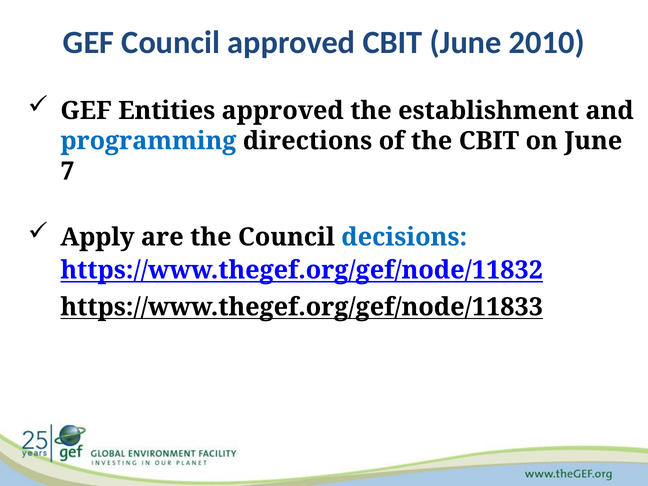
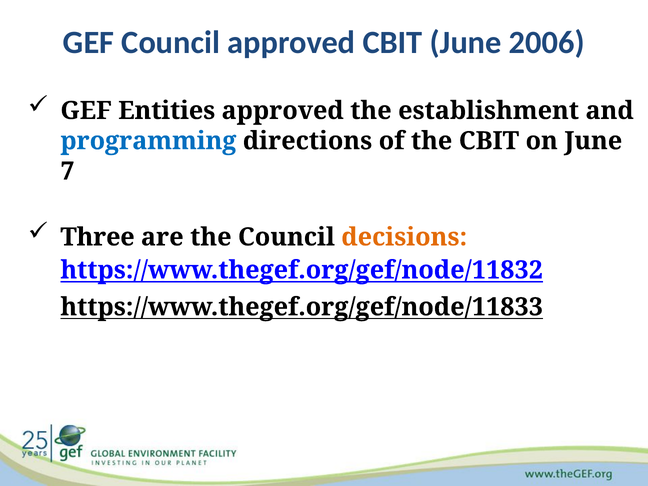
2010: 2010 -> 2006 (547, 43)
Apply: Apply -> Three (98, 237)
decisions colour: blue -> orange (404, 237)
